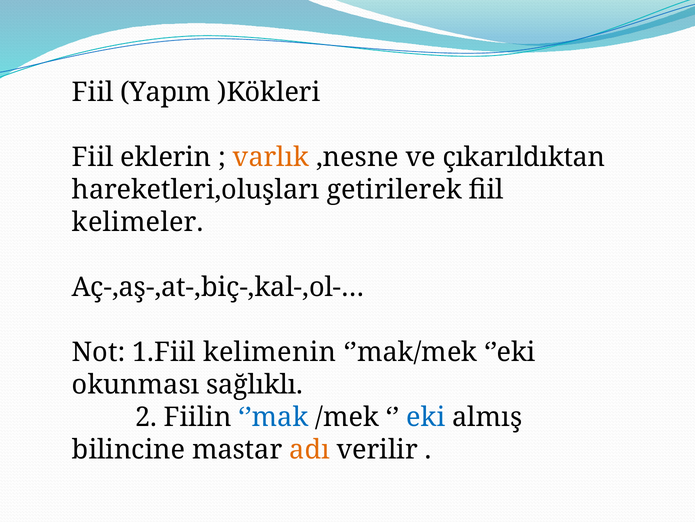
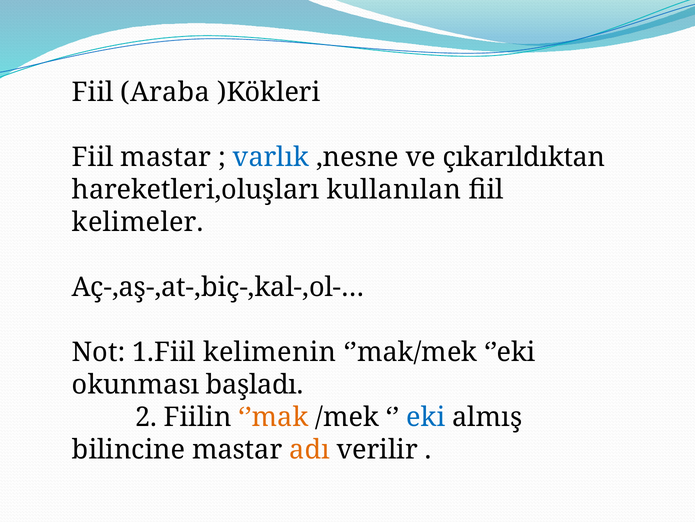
Yapım: Yapım -> Araba (165, 92)
Fiil eklerin: eklerin -> mastar (166, 157)
varlık colour: orange -> blue (271, 157)
getirilerek: getirilerek -> kullanılan (394, 189)
sağlıklı: sağlıklı -> başladı (255, 384)
’mak colour: blue -> orange (273, 417)
